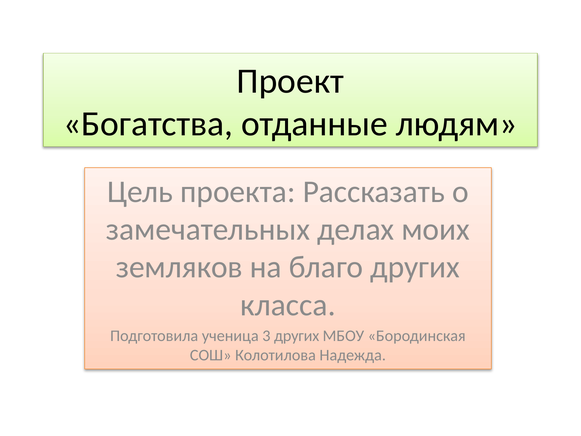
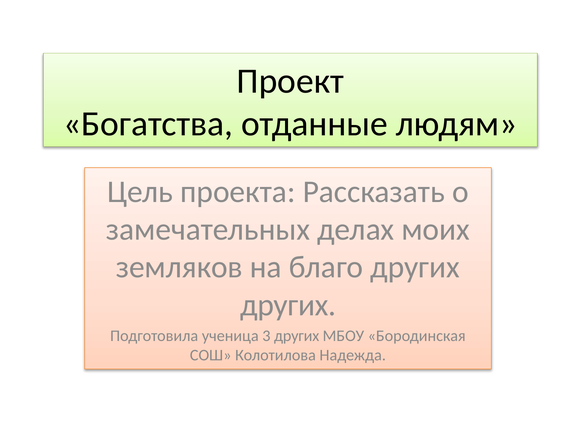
класса: класса -> других (288, 305)
